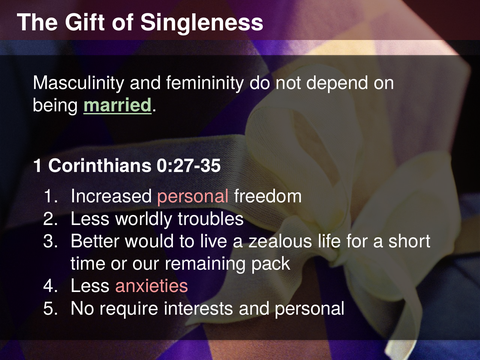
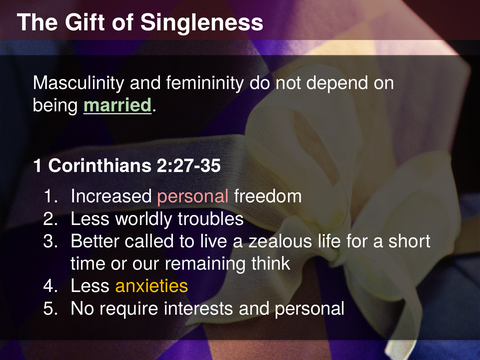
0:27-35: 0:27-35 -> 2:27-35 (189, 166)
would: would -> called (150, 241)
pack: pack -> think (271, 264)
anxieties colour: pink -> yellow (152, 286)
